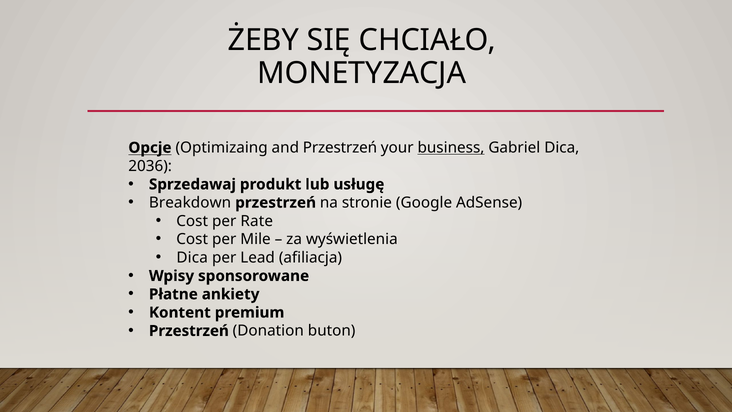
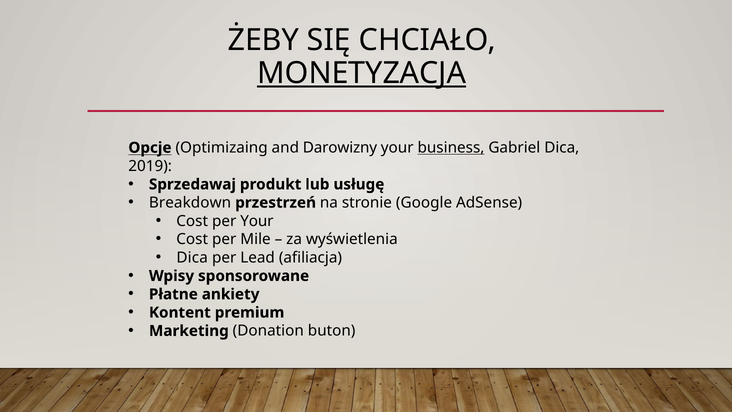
MONETYZACJA underline: none -> present (362, 73)
and Przestrzeń: Przestrzeń -> Darowizny (340, 148)
2036: 2036 -> 2019 (150, 166)
per Rate: Rate -> Your (257, 221)
Przestrzeń: Przestrzeń -> Marketing (189, 331)
